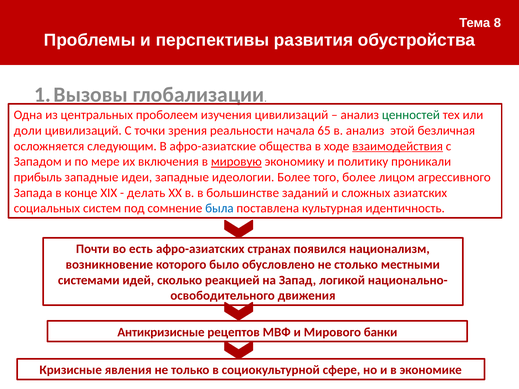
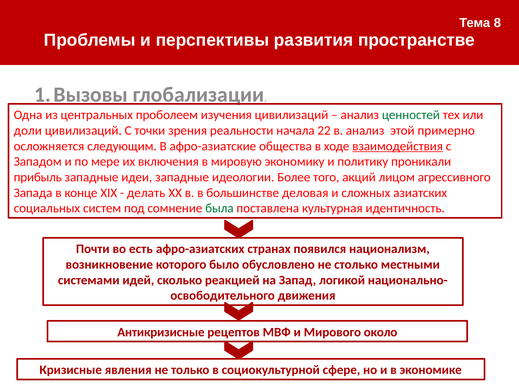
обустройства: обустройства -> пространстве (417, 40)
65: 65 -> 22 (324, 131)
безличная: безличная -> примерно (446, 131)
мировую underline: present -> none (236, 162)
того более: более -> акций (359, 177)
заданий: заданий -> деловая (305, 193)
была colour: blue -> green (219, 208)
банки: банки -> около (381, 332)
